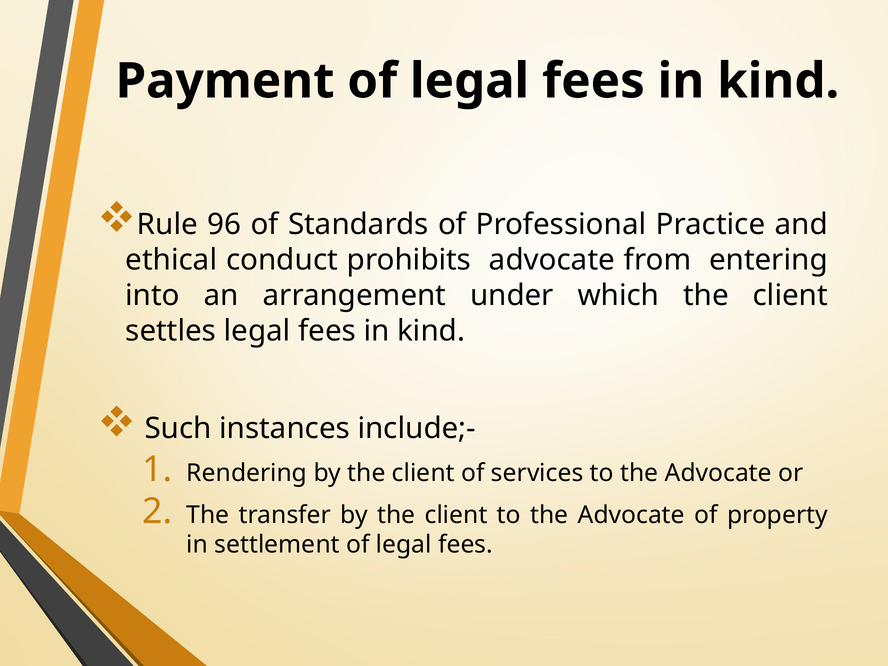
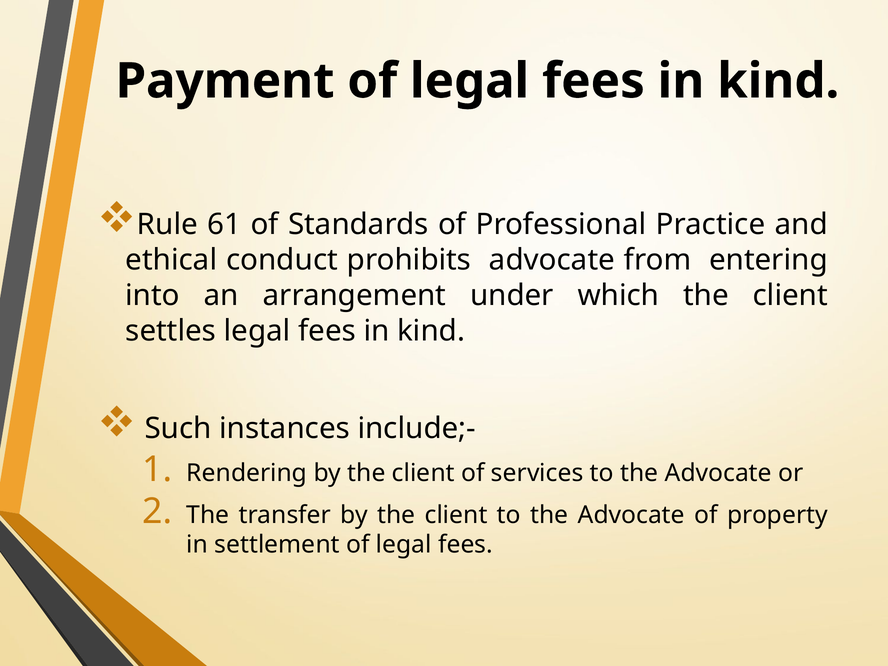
96: 96 -> 61 (224, 224)
